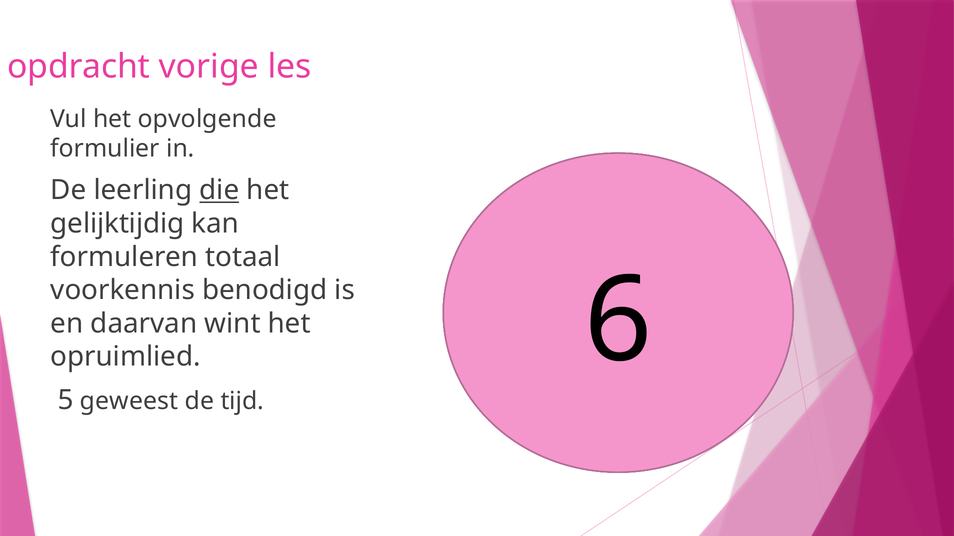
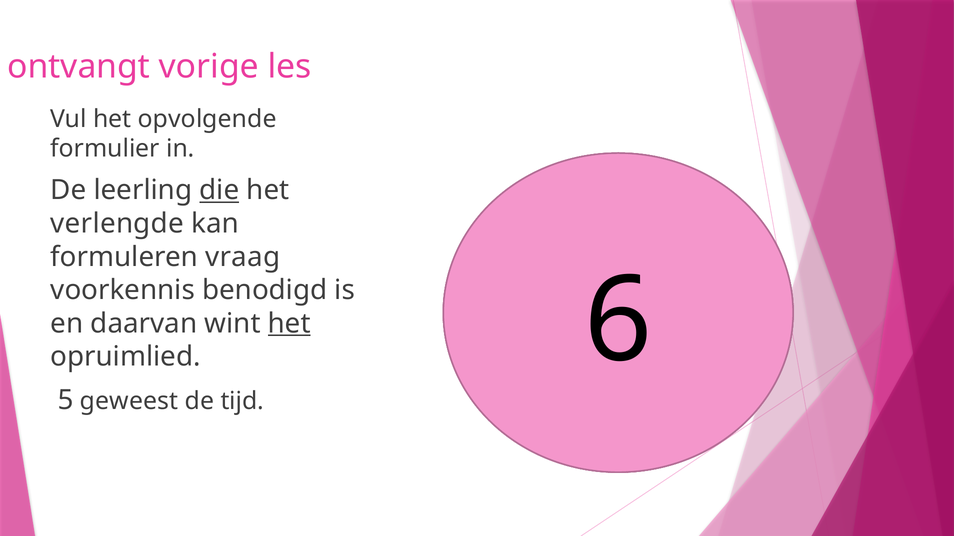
opdracht: opdracht -> ontvangt (79, 67)
gelijktijdig: gelijktijdig -> verlengde (117, 224)
totaal: totaal -> vraag (243, 257)
het underline: none -> present (289, 324)
